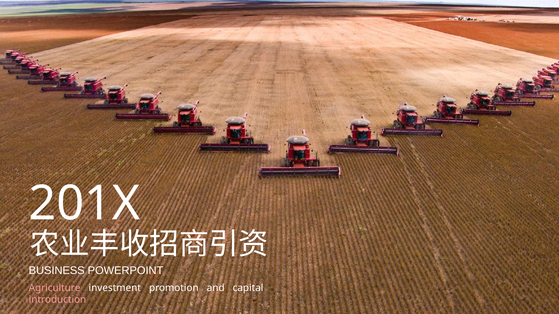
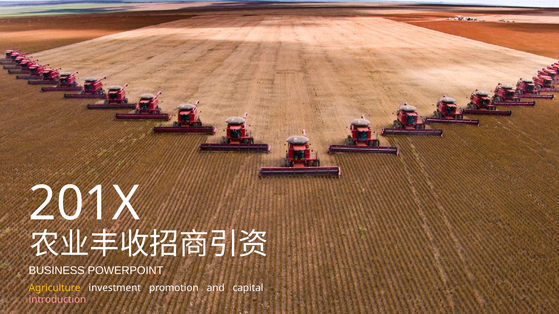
Agriculture colour: pink -> yellow (55, 288)
